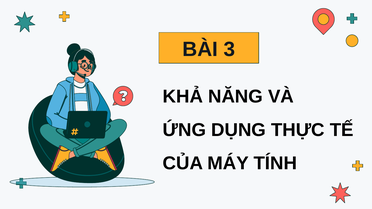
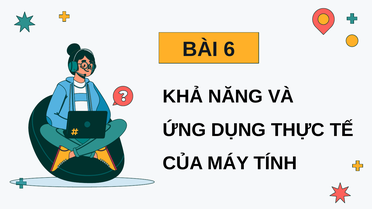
3: 3 -> 6 (229, 49)
